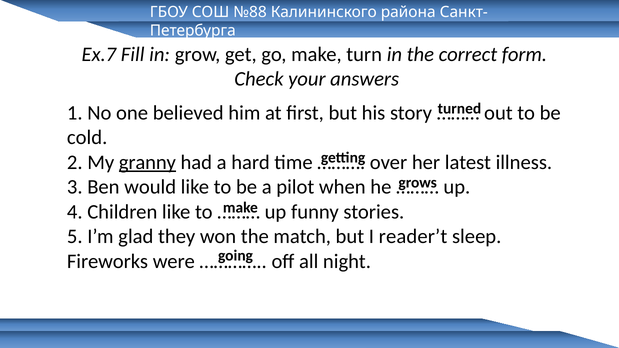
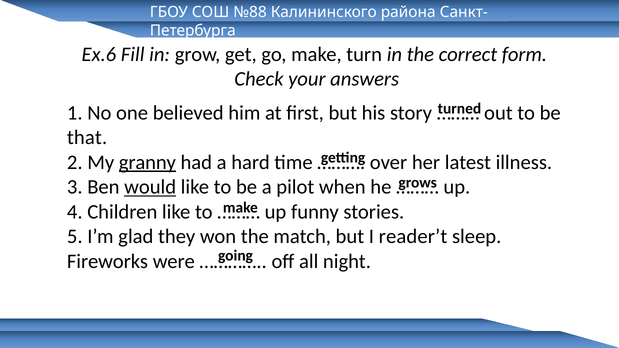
Ex.7: Ex.7 -> Ex.6 (99, 54)
cold: cold -> that (87, 138)
would underline: none -> present (150, 187)
